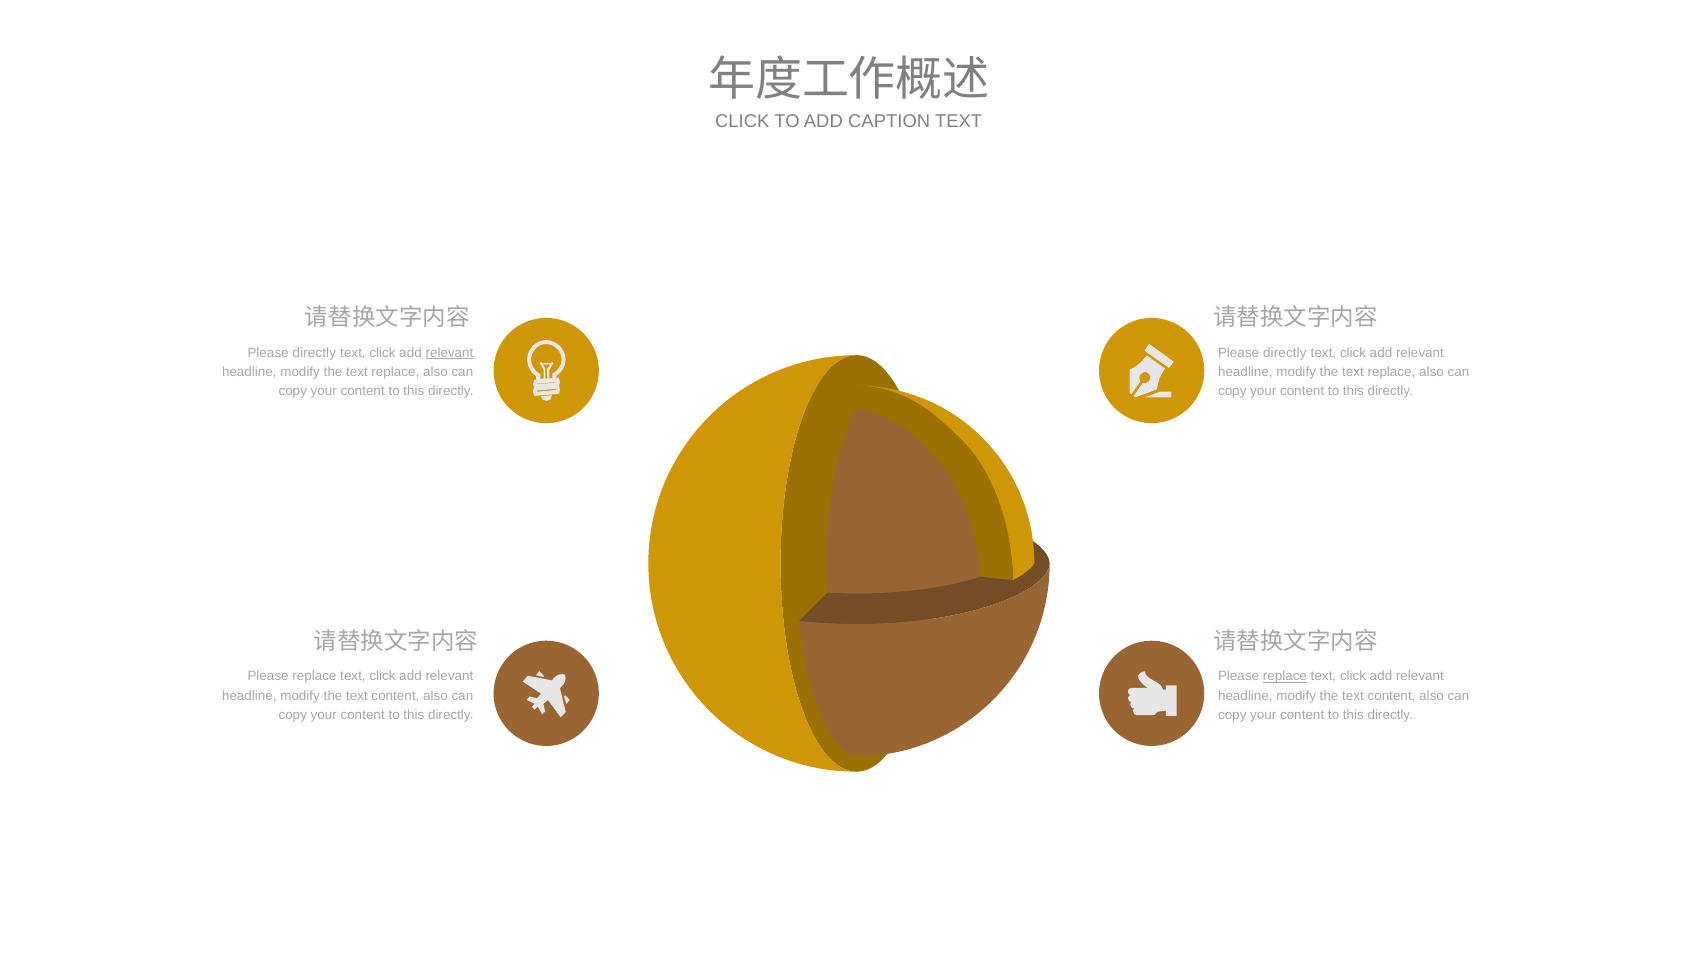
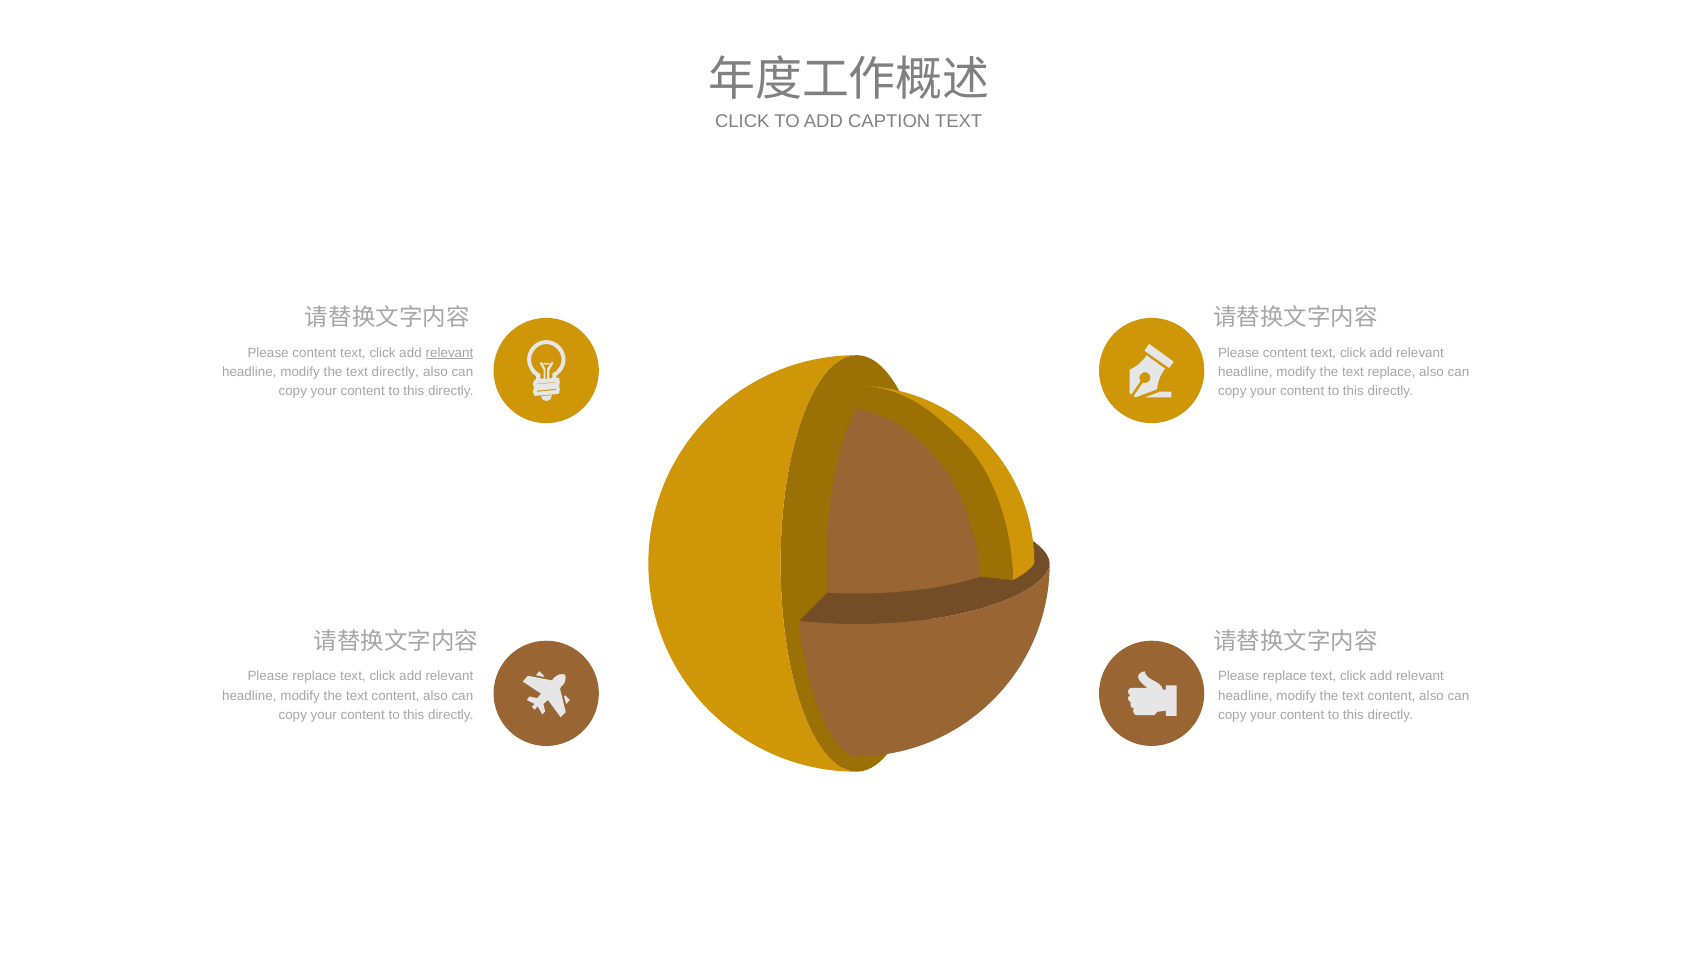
directly: directly -> content (314, 353)
directly: directly -> content (1285, 353)
replace: replace -> directly (395, 372)
replace underline: present -> none (1285, 676)
